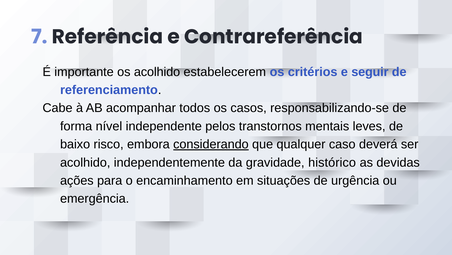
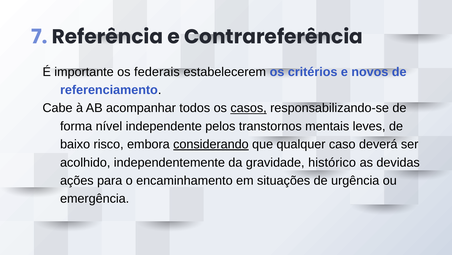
os acolhido: acolhido -> federais (157, 72)
seguir: seguir -> novos (370, 72)
casos underline: none -> present (249, 108)
